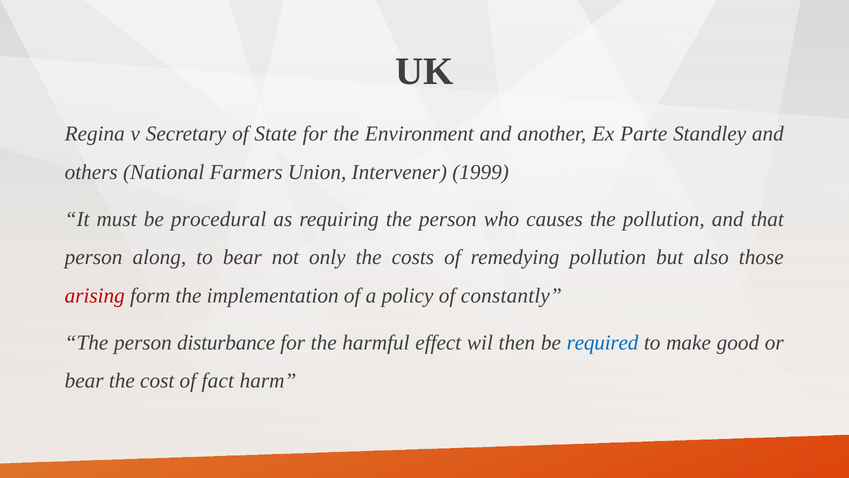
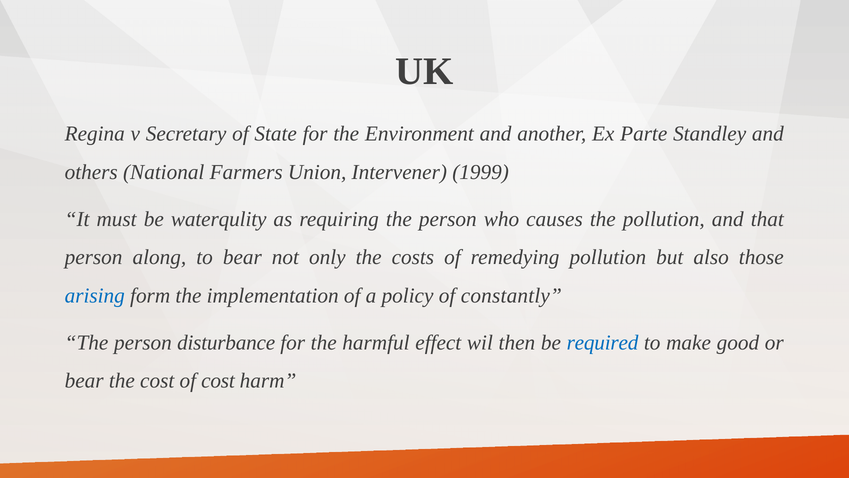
procedural: procedural -> waterqulity (219, 219)
arising colour: red -> blue (95, 295)
of fact: fact -> cost (218, 381)
